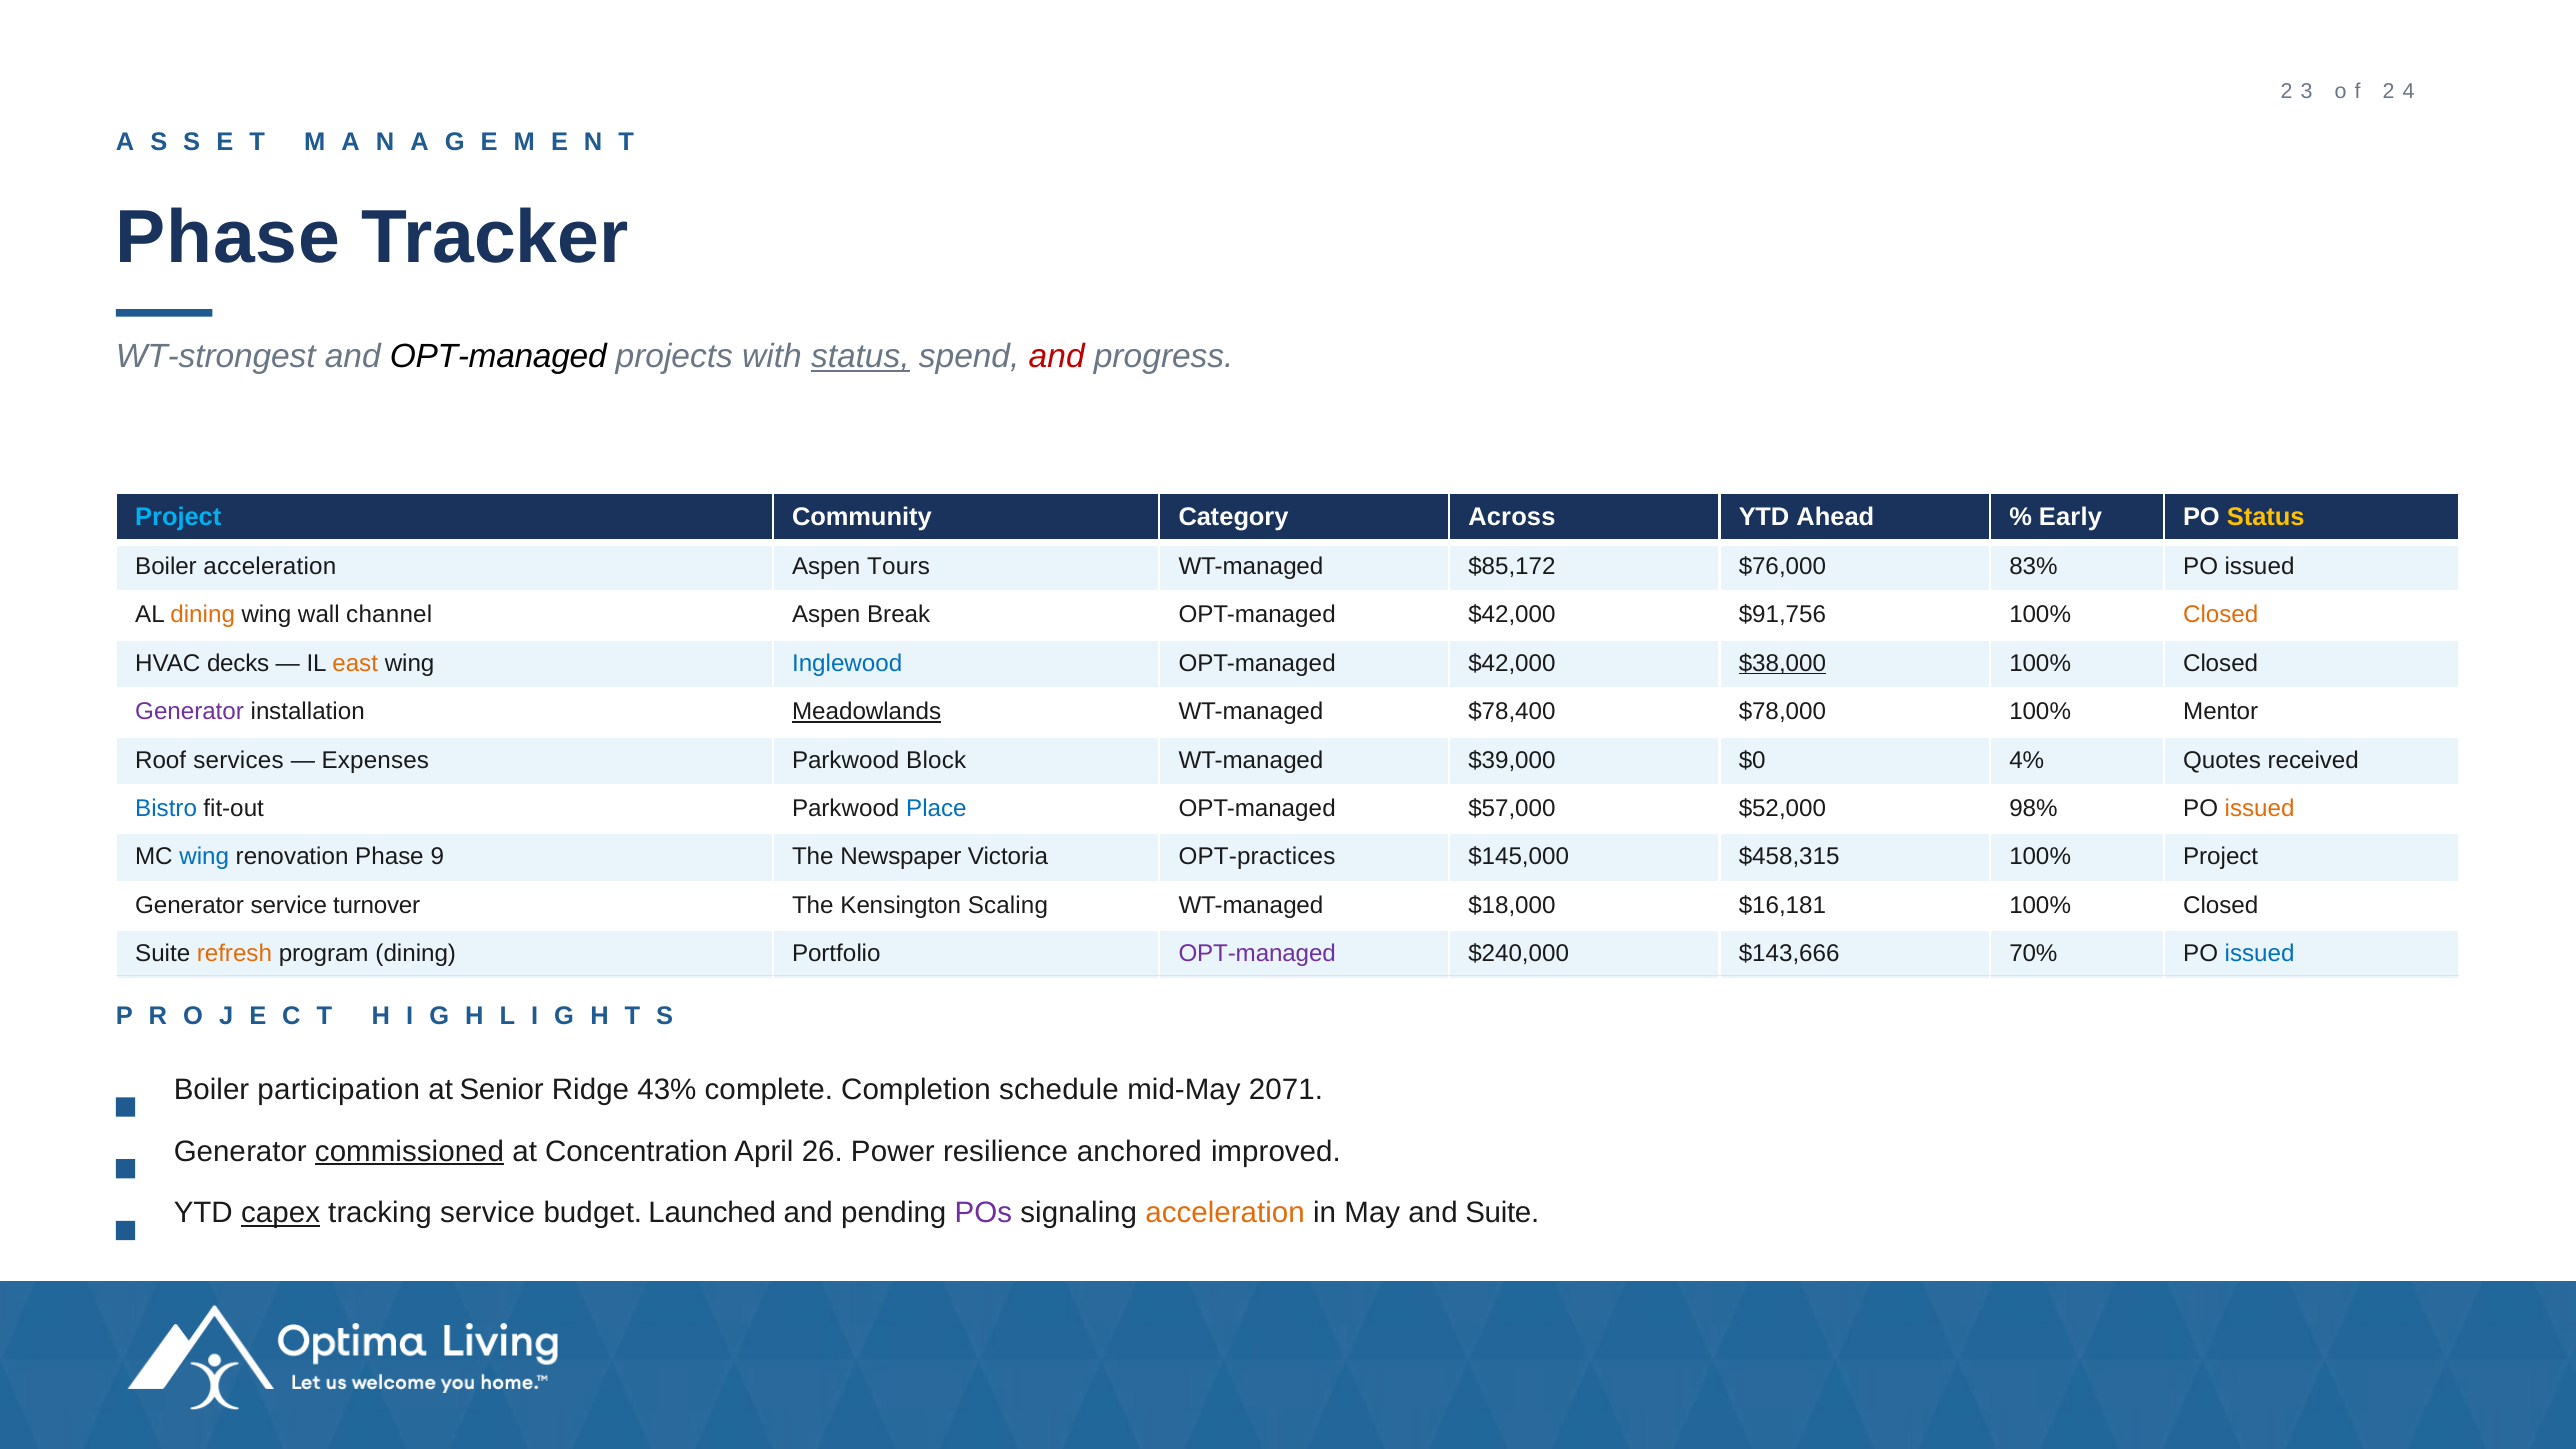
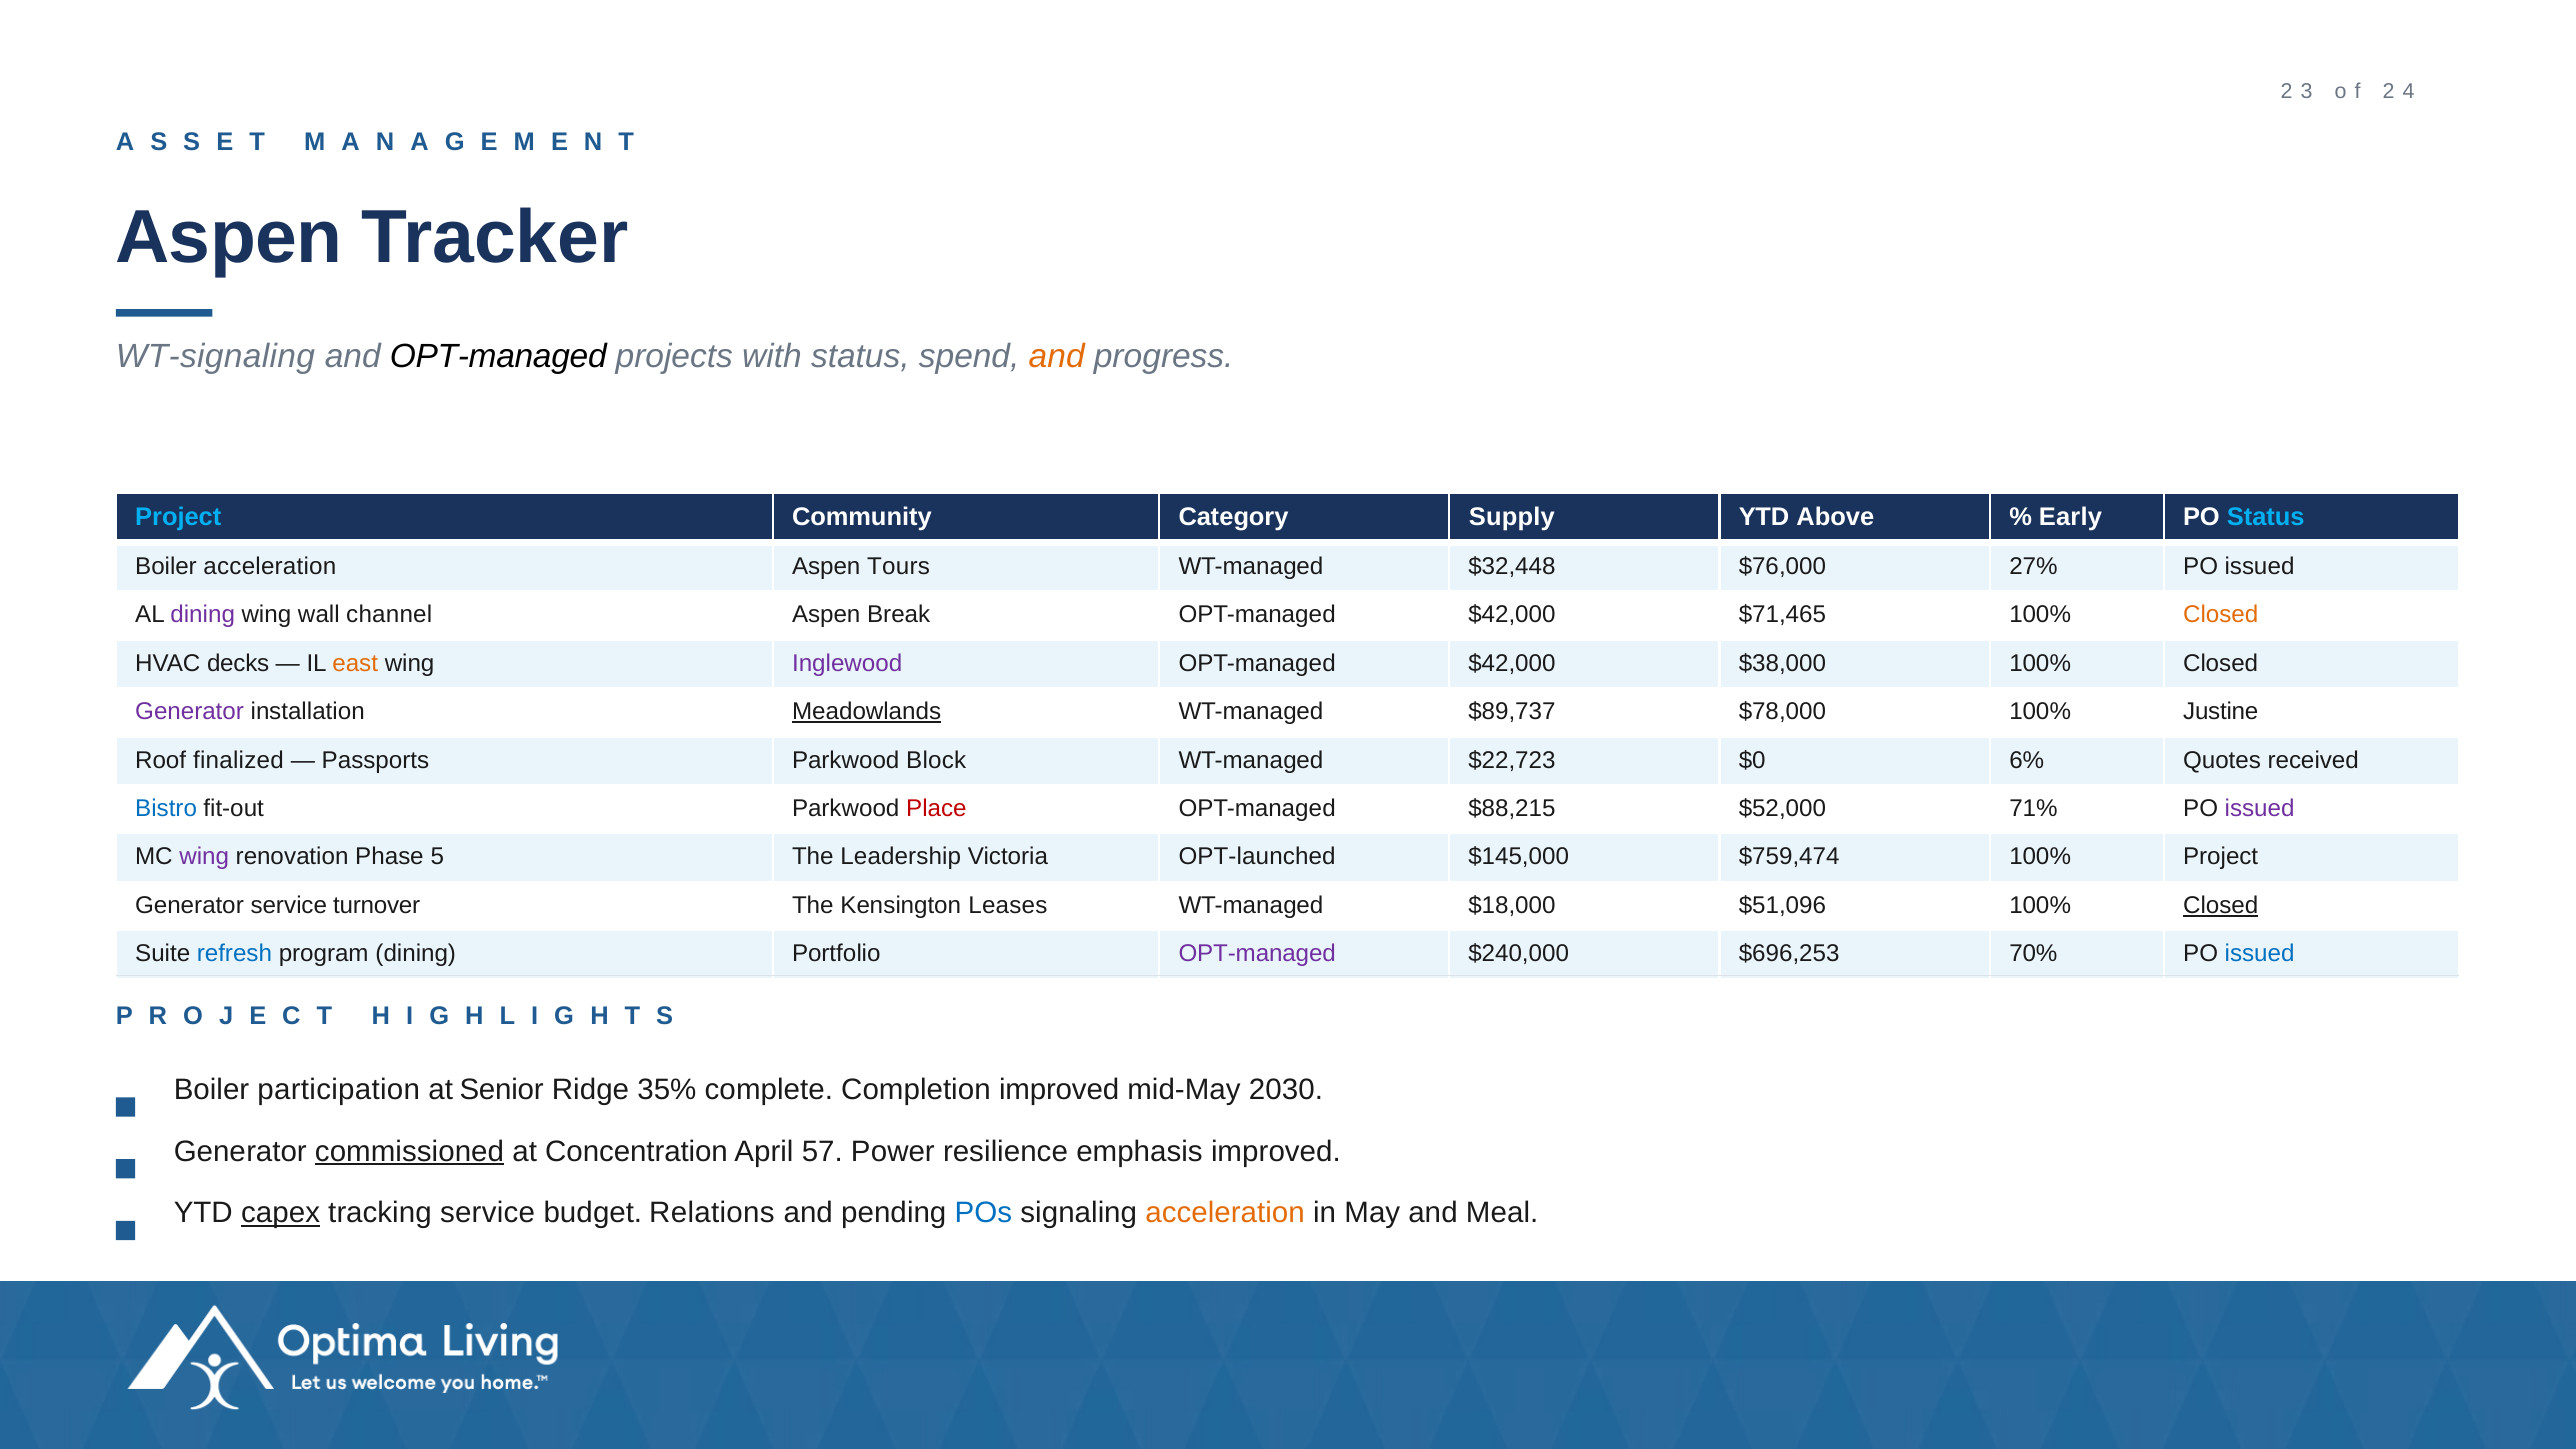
Phase: Phase -> Aspen (229, 238)
WT-strongest: WT-strongest -> WT-signaling (215, 357)
status underline: present -> none (860, 357)
and colour: red -> orange (1057, 357)
Across: Across -> Supply (1512, 517)
Ahead: Ahead -> Above (1835, 517)
Status colour: yellow -> light blue (2266, 517)
$85,172: $85,172 -> $32,448 (1512, 566)
83%: 83% -> 27% (2033, 566)
dining colour: orange -> purple (203, 615)
$91,756: $91,756 -> $71,465 (1782, 615)
Inglewood colour: blue -> purple (847, 663)
$38,000 underline: present -> none (1782, 663)
$78,400: $78,400 -> $89,737 (1512, 712)
Mentor: Mentor -> Justine (2221, 712)
services: services -> finalized (238, 760)
Expenses: Expenses -> Passports (375, 760)
$39,000: $39,000 -> $22,723 (1512, 760)
4%: 4% -> 6% (2027, 760)
Place colour: blue -> red (936, 808)
$57,000: $57,000 -> $88,215 (1512, 808)
98%: 98% -> 71% (2033, 808)
issued colour: orange -> purple (2260, 808)
wing colour: blue -> purple (204, 857)
9: 9 -> 5 (437, 857)
Newspaper: Newspaper -> Leadership (901, 857)
OPT-practices: OPT-practices -> OPT-launched (1257, 857)
$458,315: $458,315 -> $759,474 (1789, 857)
Scaling: Scaling -> Leases (1008, 905)
$16,181: $16,181 -> $51,096 (1782, 905)
Closed underline: none -> present (2221, 905)
refresh colour: orange -> blue (234, 954)
$143,666: $143,666 -> $696,253 (1789, 954)
43%: 43% -> 35% (667, 1089)
Completion schedule: schedule -> improved (1059, 1089)
2071: 2071 -> 2030 (1286, 1089)
26: 26 -> 57 (822, 1151)
anchored: anchored -> emphasis (1139, 1151)
Launched: Launched -> Relations (712, 1213)
POs colour: purple -> blue (983, 1213)
and Suite: Suite -> Meal (1502, 1213)
